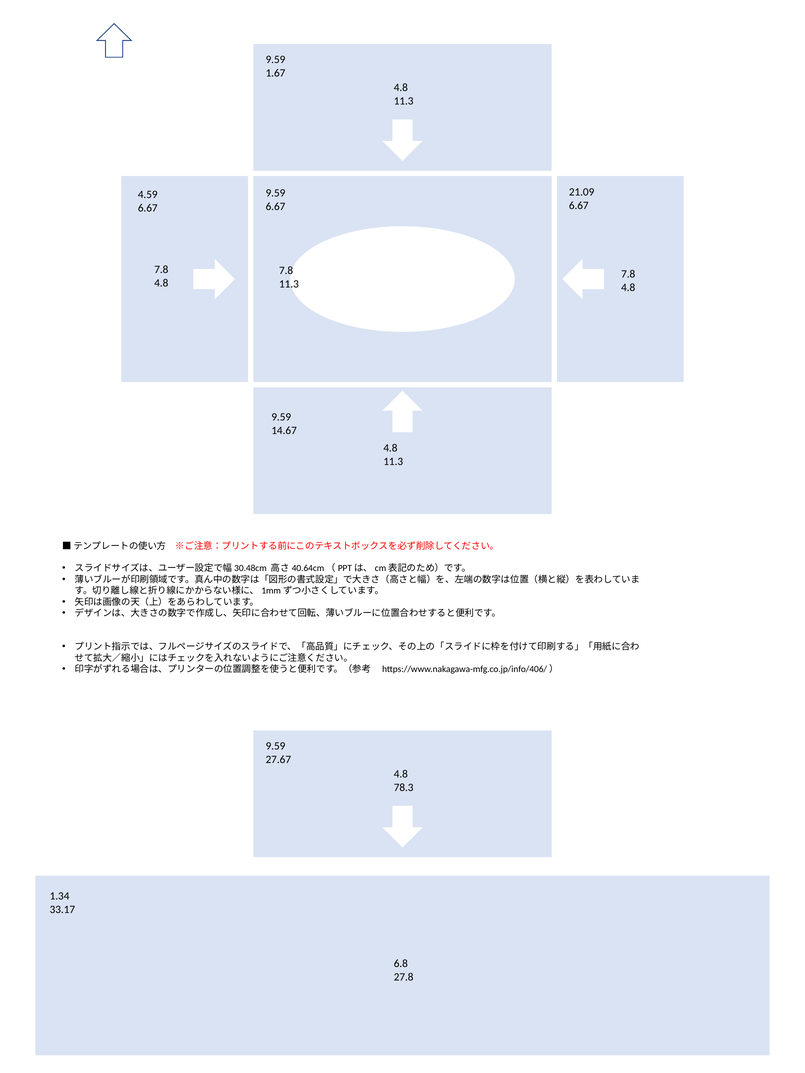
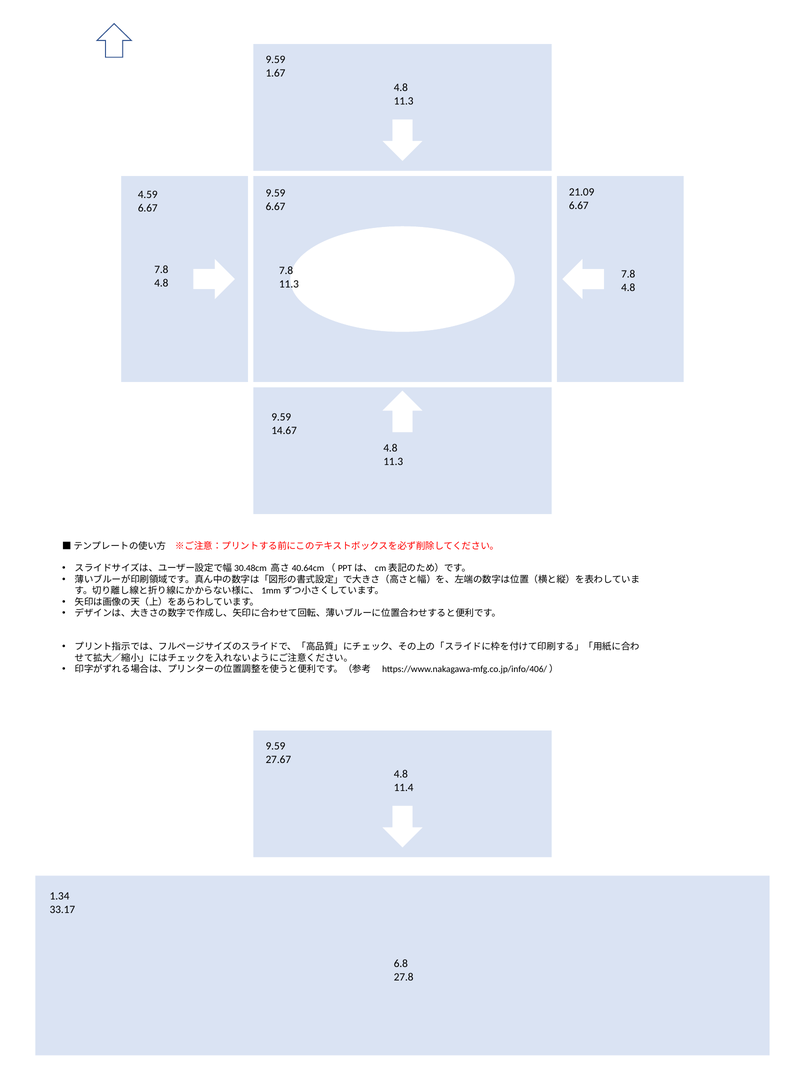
78.3: 78.3 -> 11.4 (404, 788)
